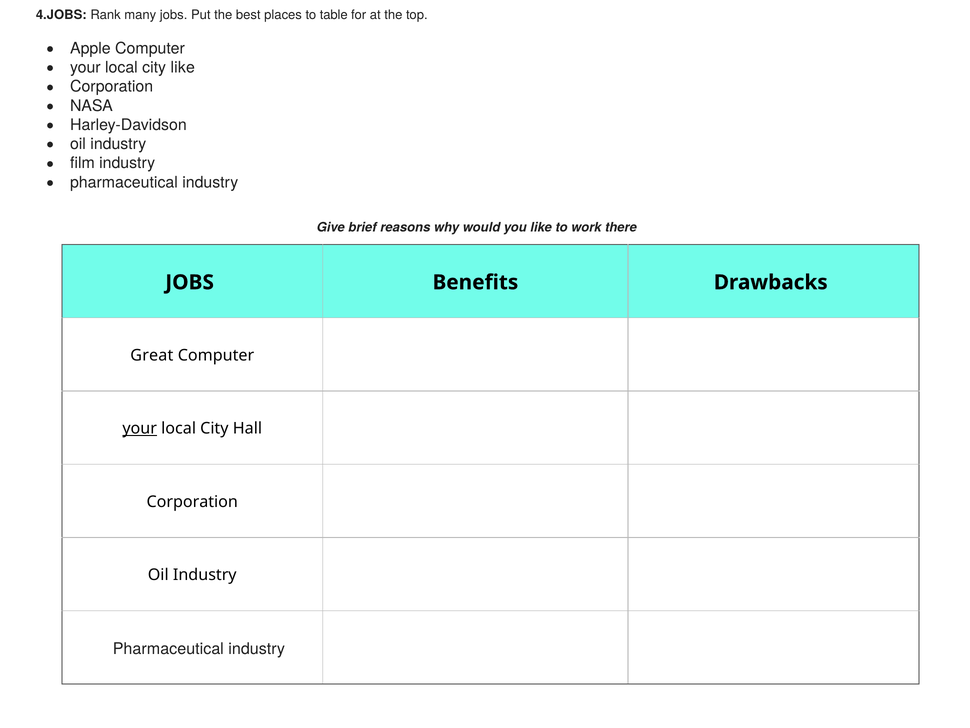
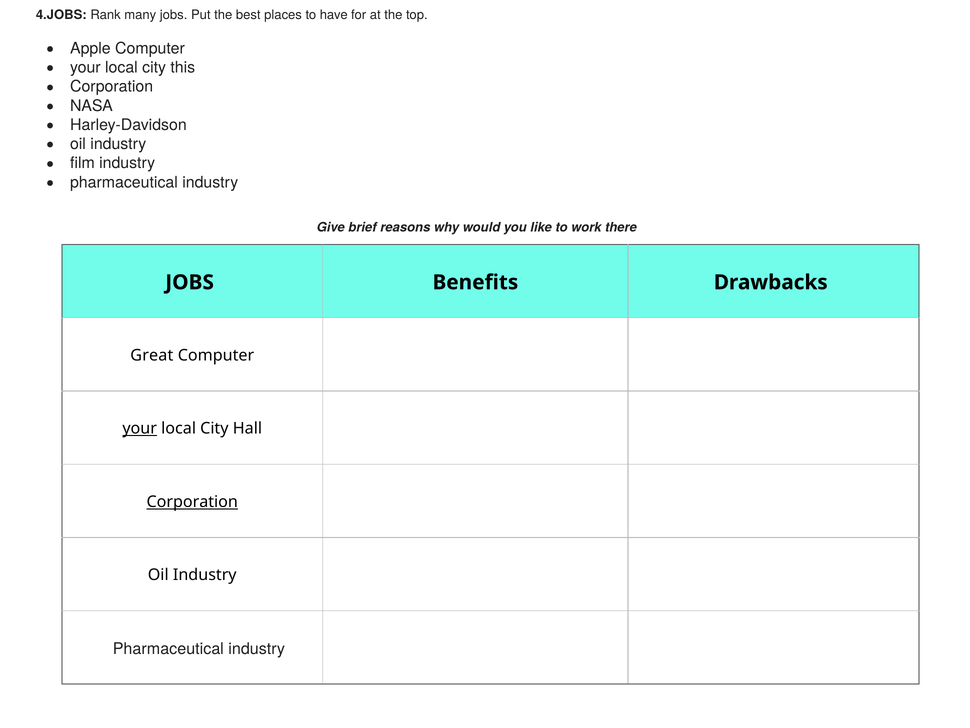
table: table -> have (334, 15)
city like: like -> this (183, 68)
Corporation underline: none -> present (192, 502)
